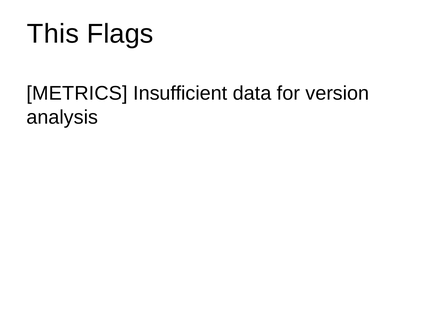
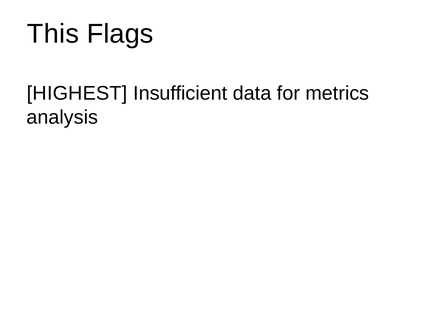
METRICS: METRICS -> HIGHEST (77, 93)
version: version -> metrics (337, 93)
